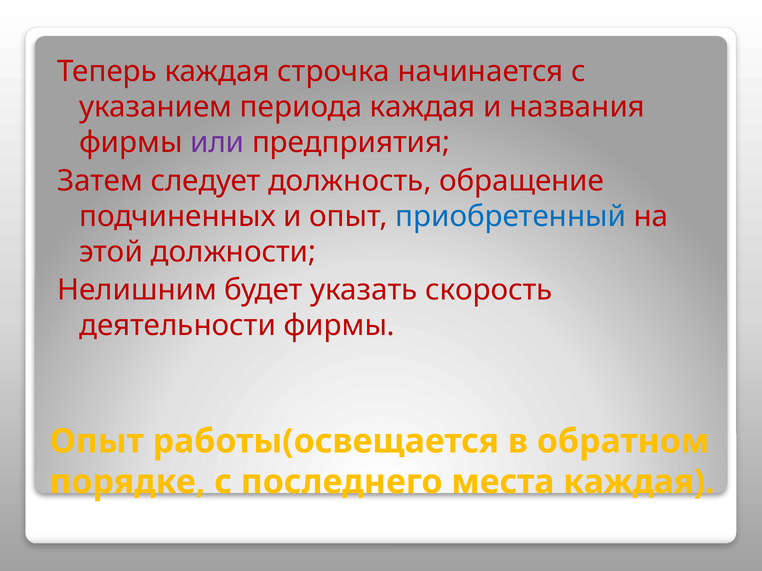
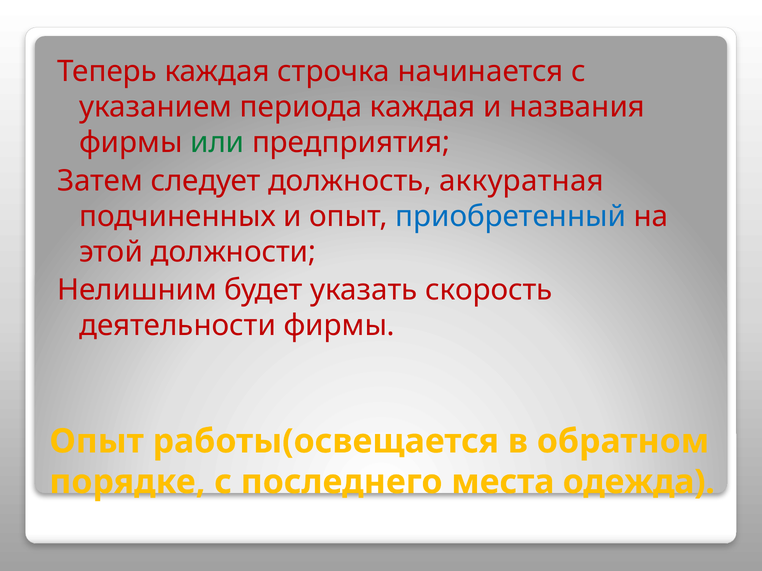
или colour: purple -> green (217, 143)
обращение: обращение -> аккуратная (522, 181)
места каждая: каждая -> одежда (639, 482)
